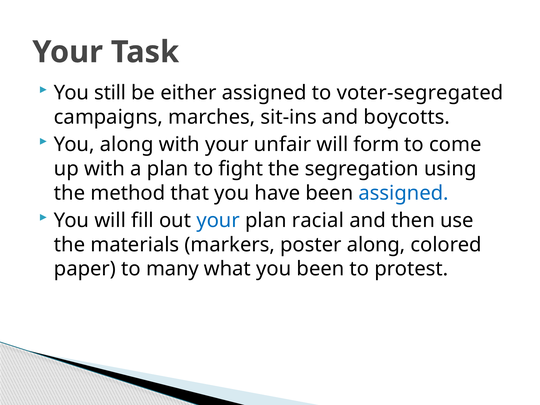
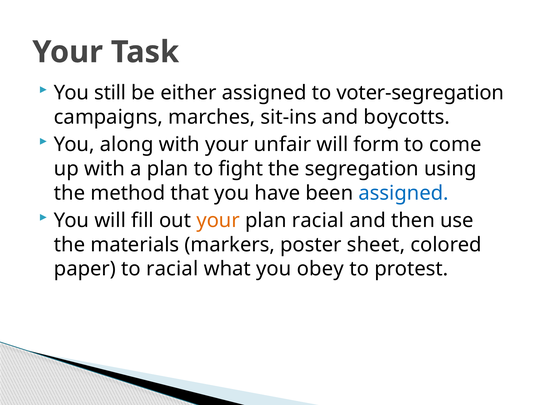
voter-segregated: voter-segregated -> voter-segregation (420, 93)
your colour: blue -> orange (218, 220)
poster along: along -> sheet (376, 245)
to many: many -> racial (172, 269)
you been: been -> obey (320, 269)
